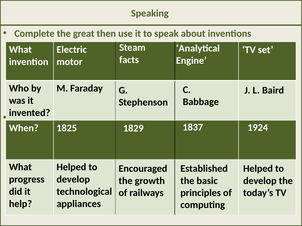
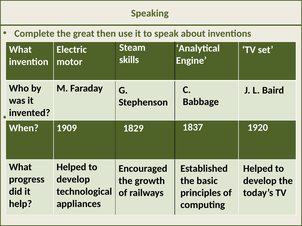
facts: facts -> skills (129, 60)
1825: 1825 -> 1909 (67, 128)
1924: 1924 -> 1920 (258, 128)
